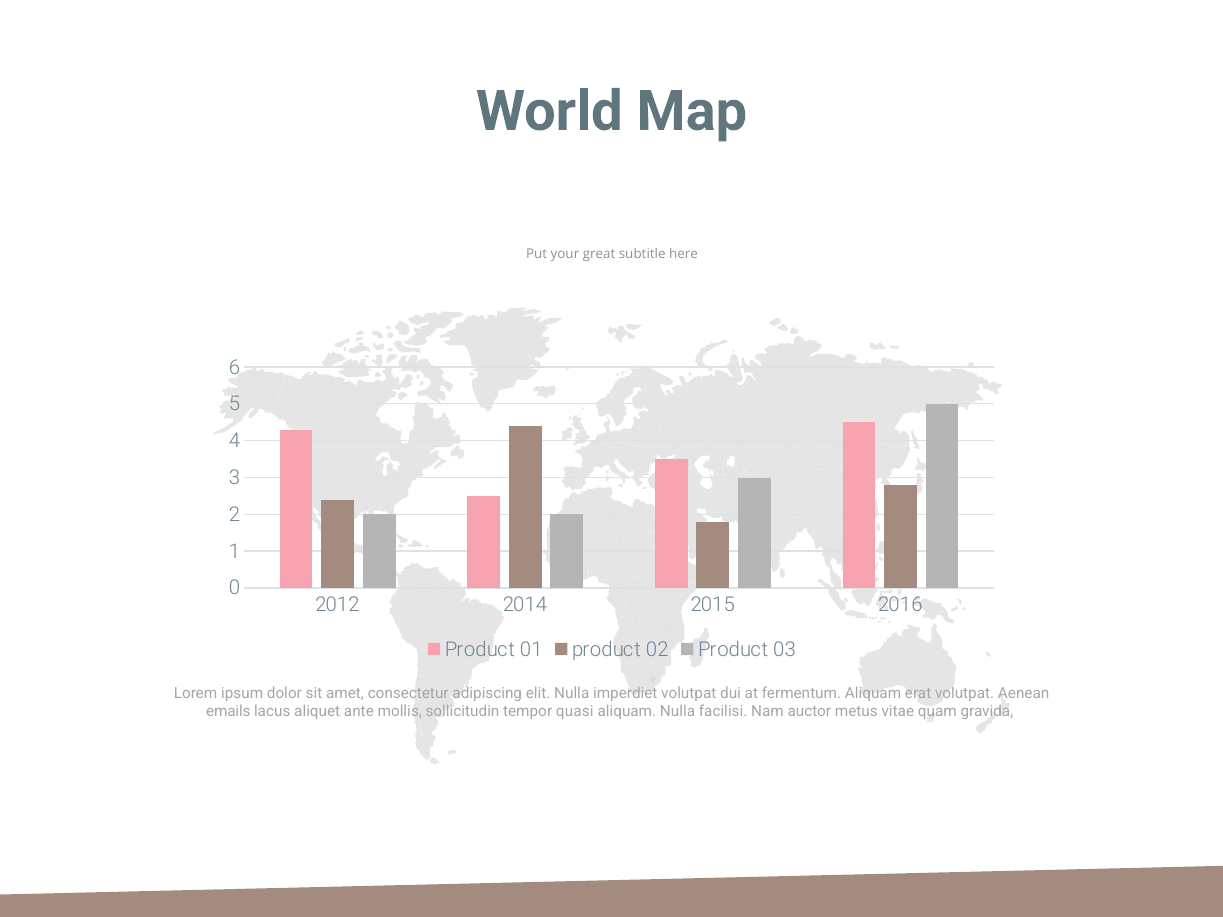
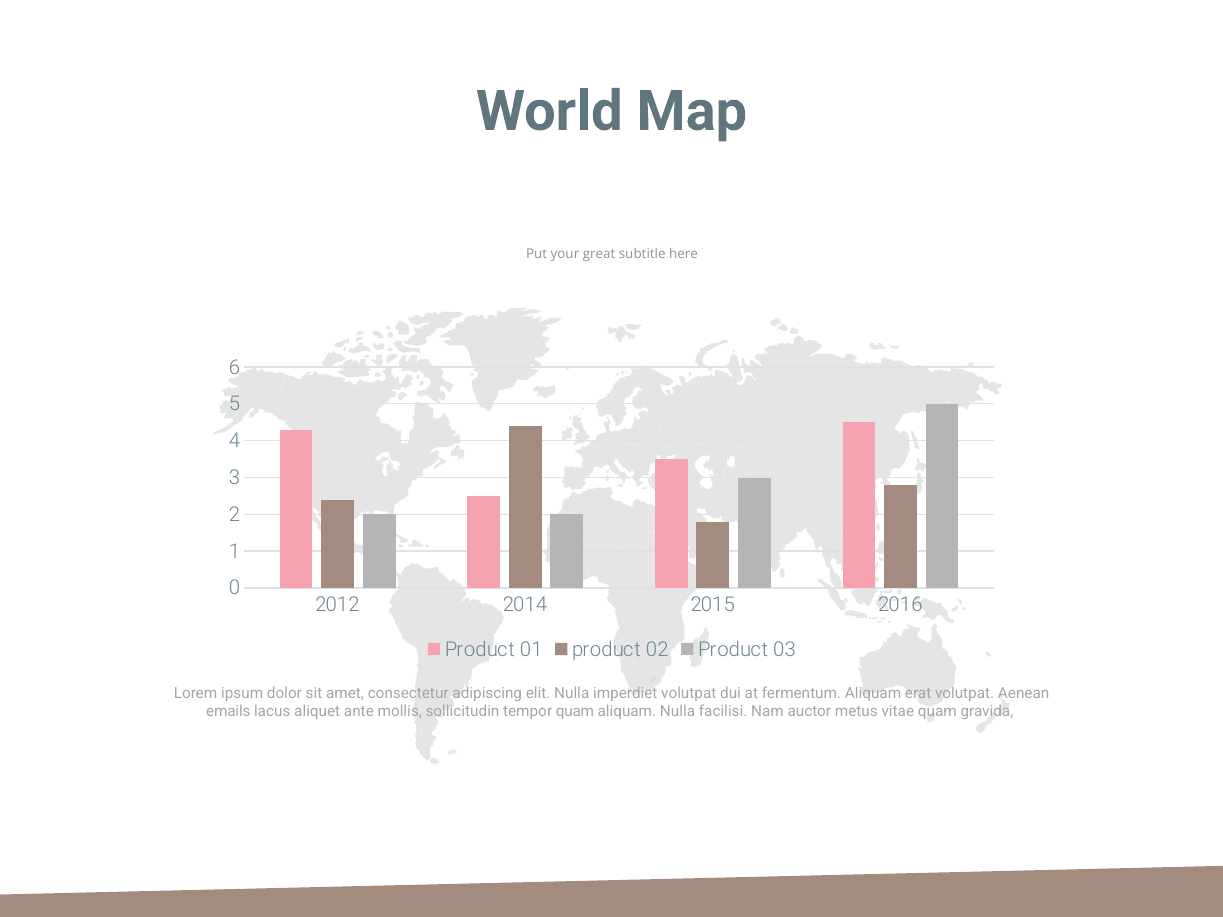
tempor quasi: quasi -> quam (575, 712)
